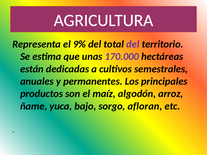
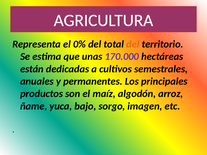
9%: 9% -> 0% (79, 44)
del colour: purple -> orange (133, 44)
afloran: afloran -> imagen (145, 106)
